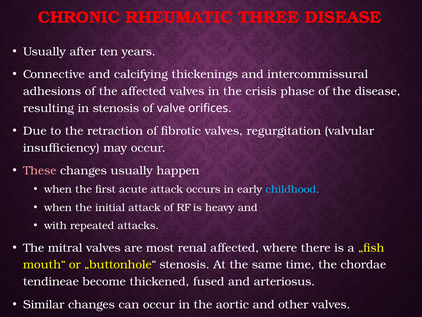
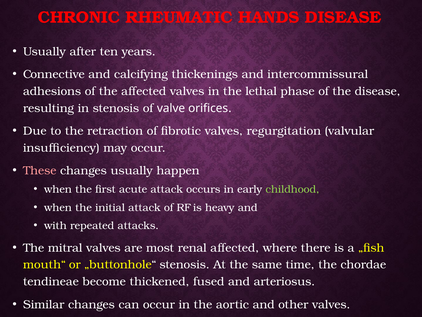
THREE: THREE -> HANDS (269, 18)
crisis: crisis -> lethal (261, 91)
childhood colour: light blue -> light green (293, 189)
